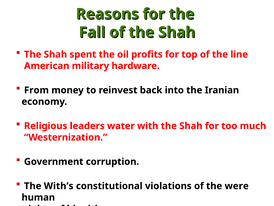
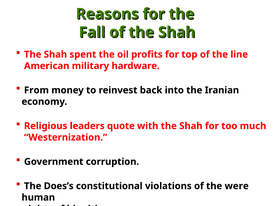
water: water -> quote (121, 126)
With’s: With’s -> Does’s (59, 186)
